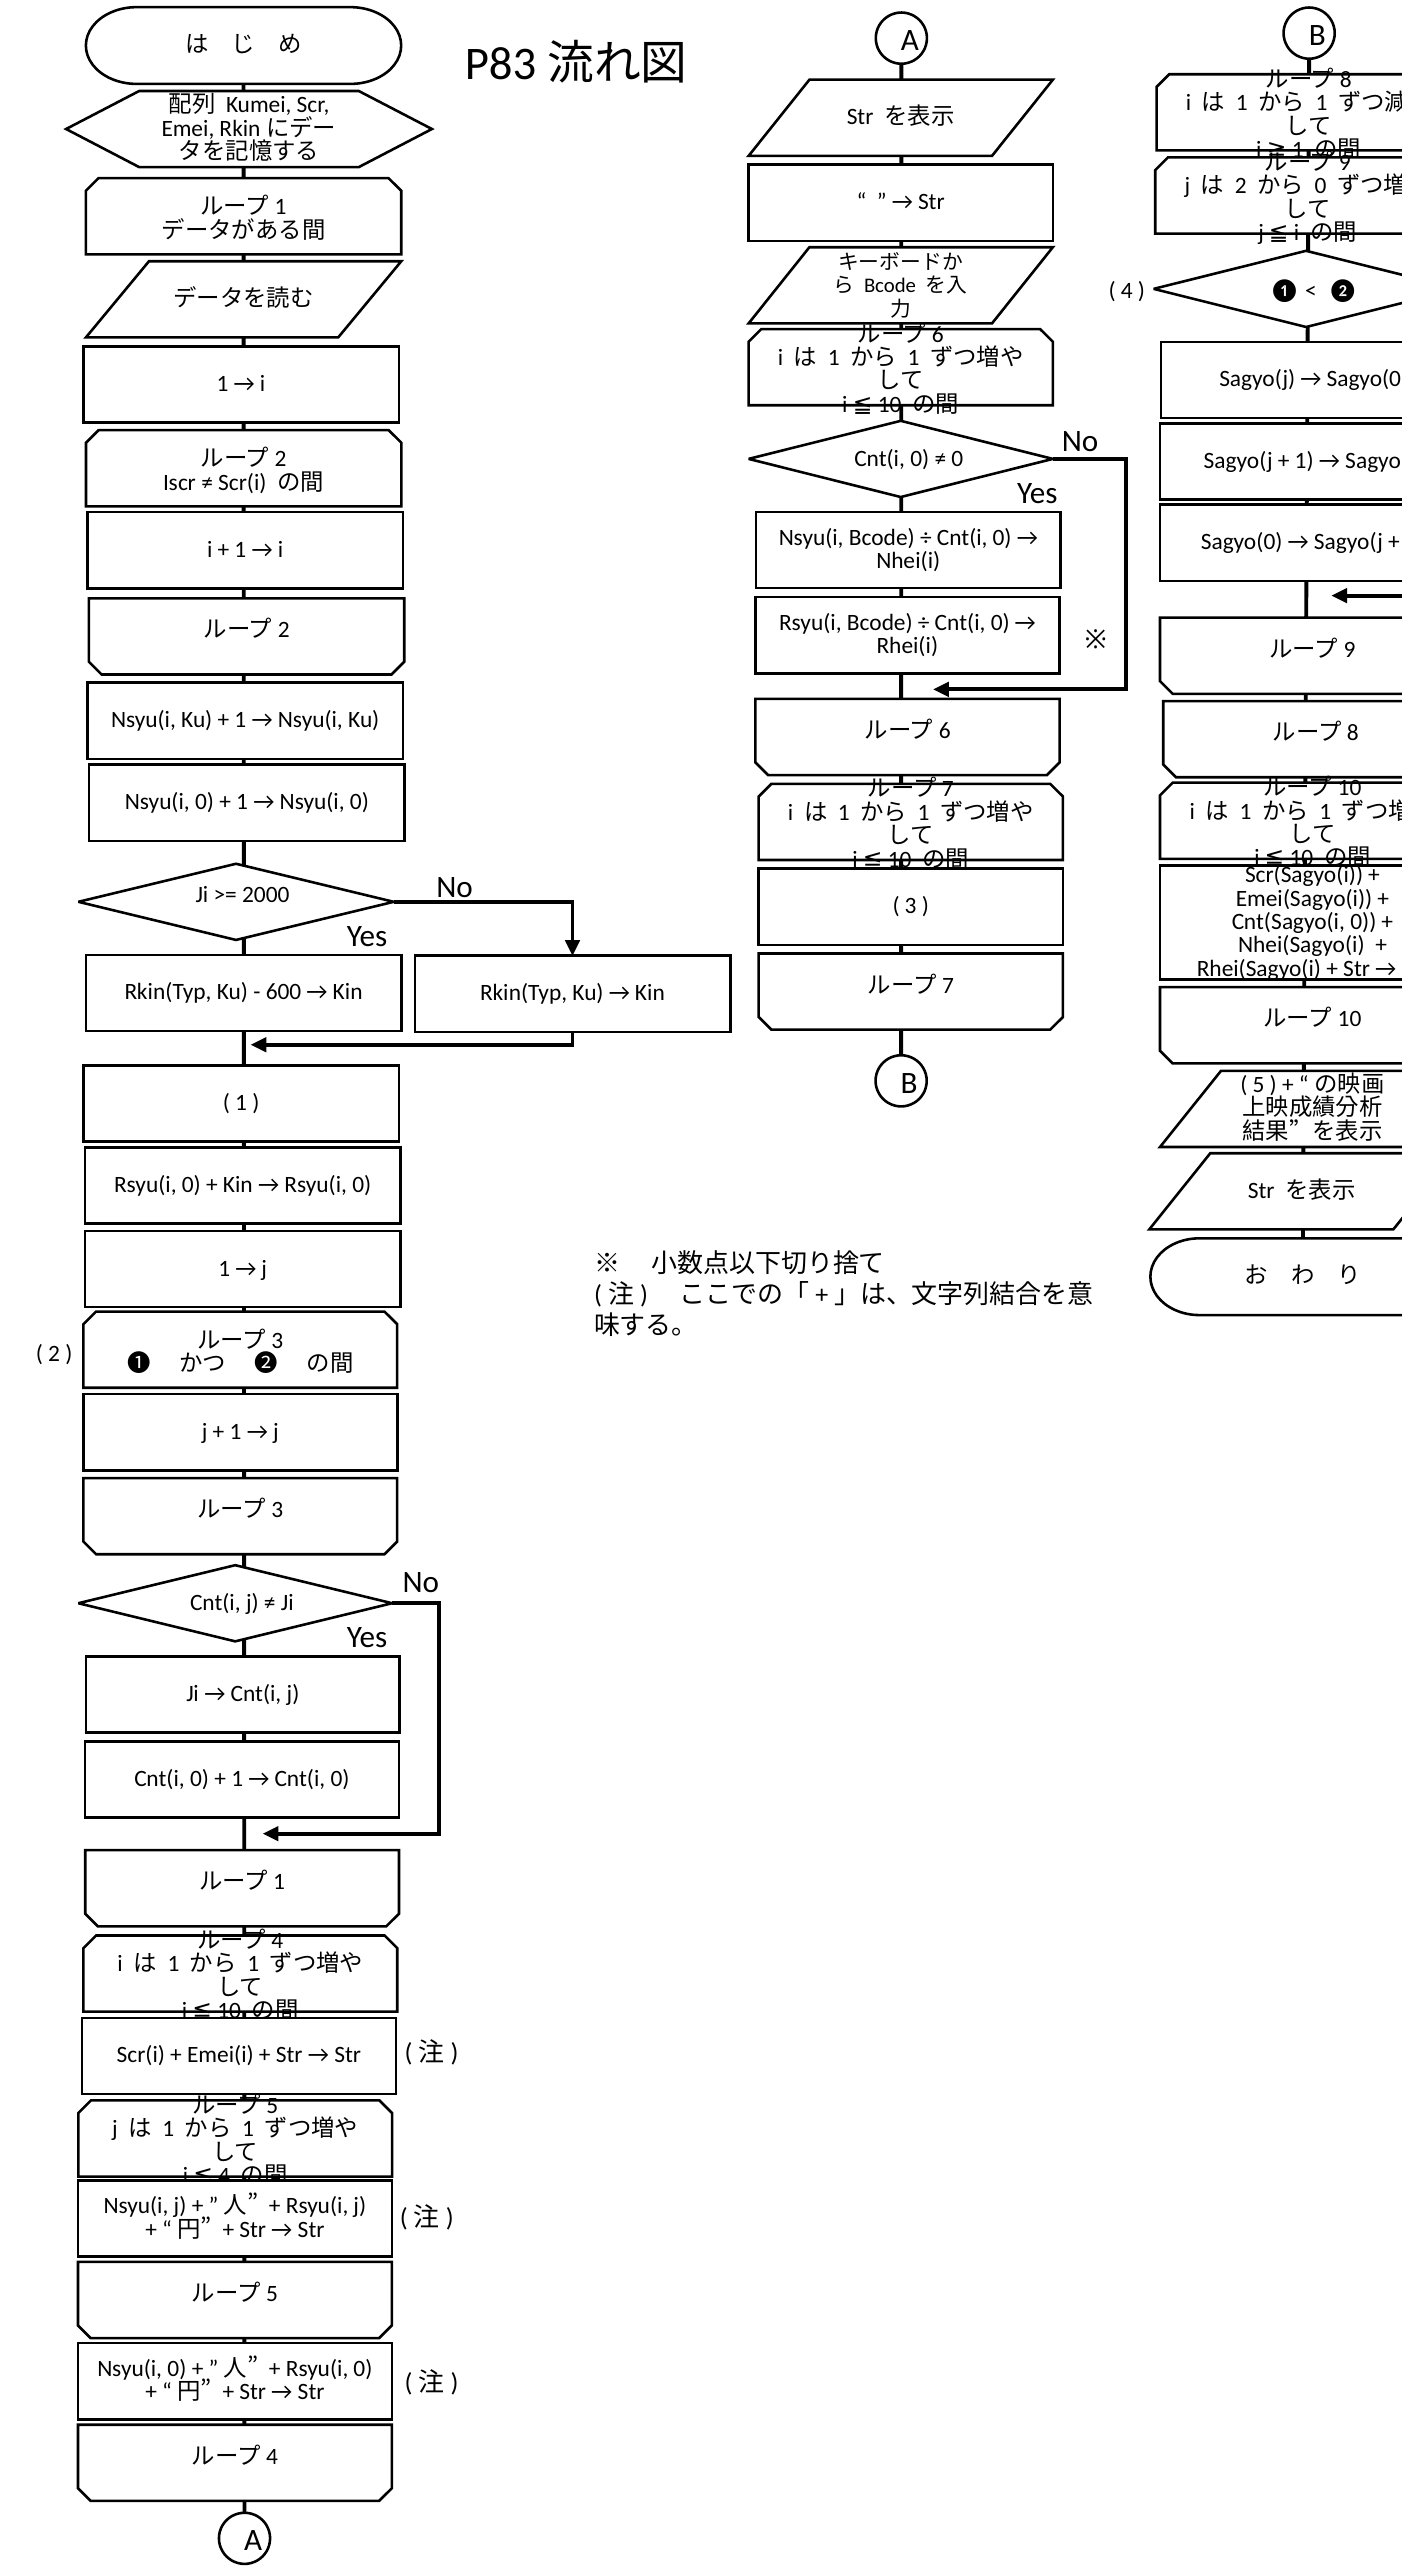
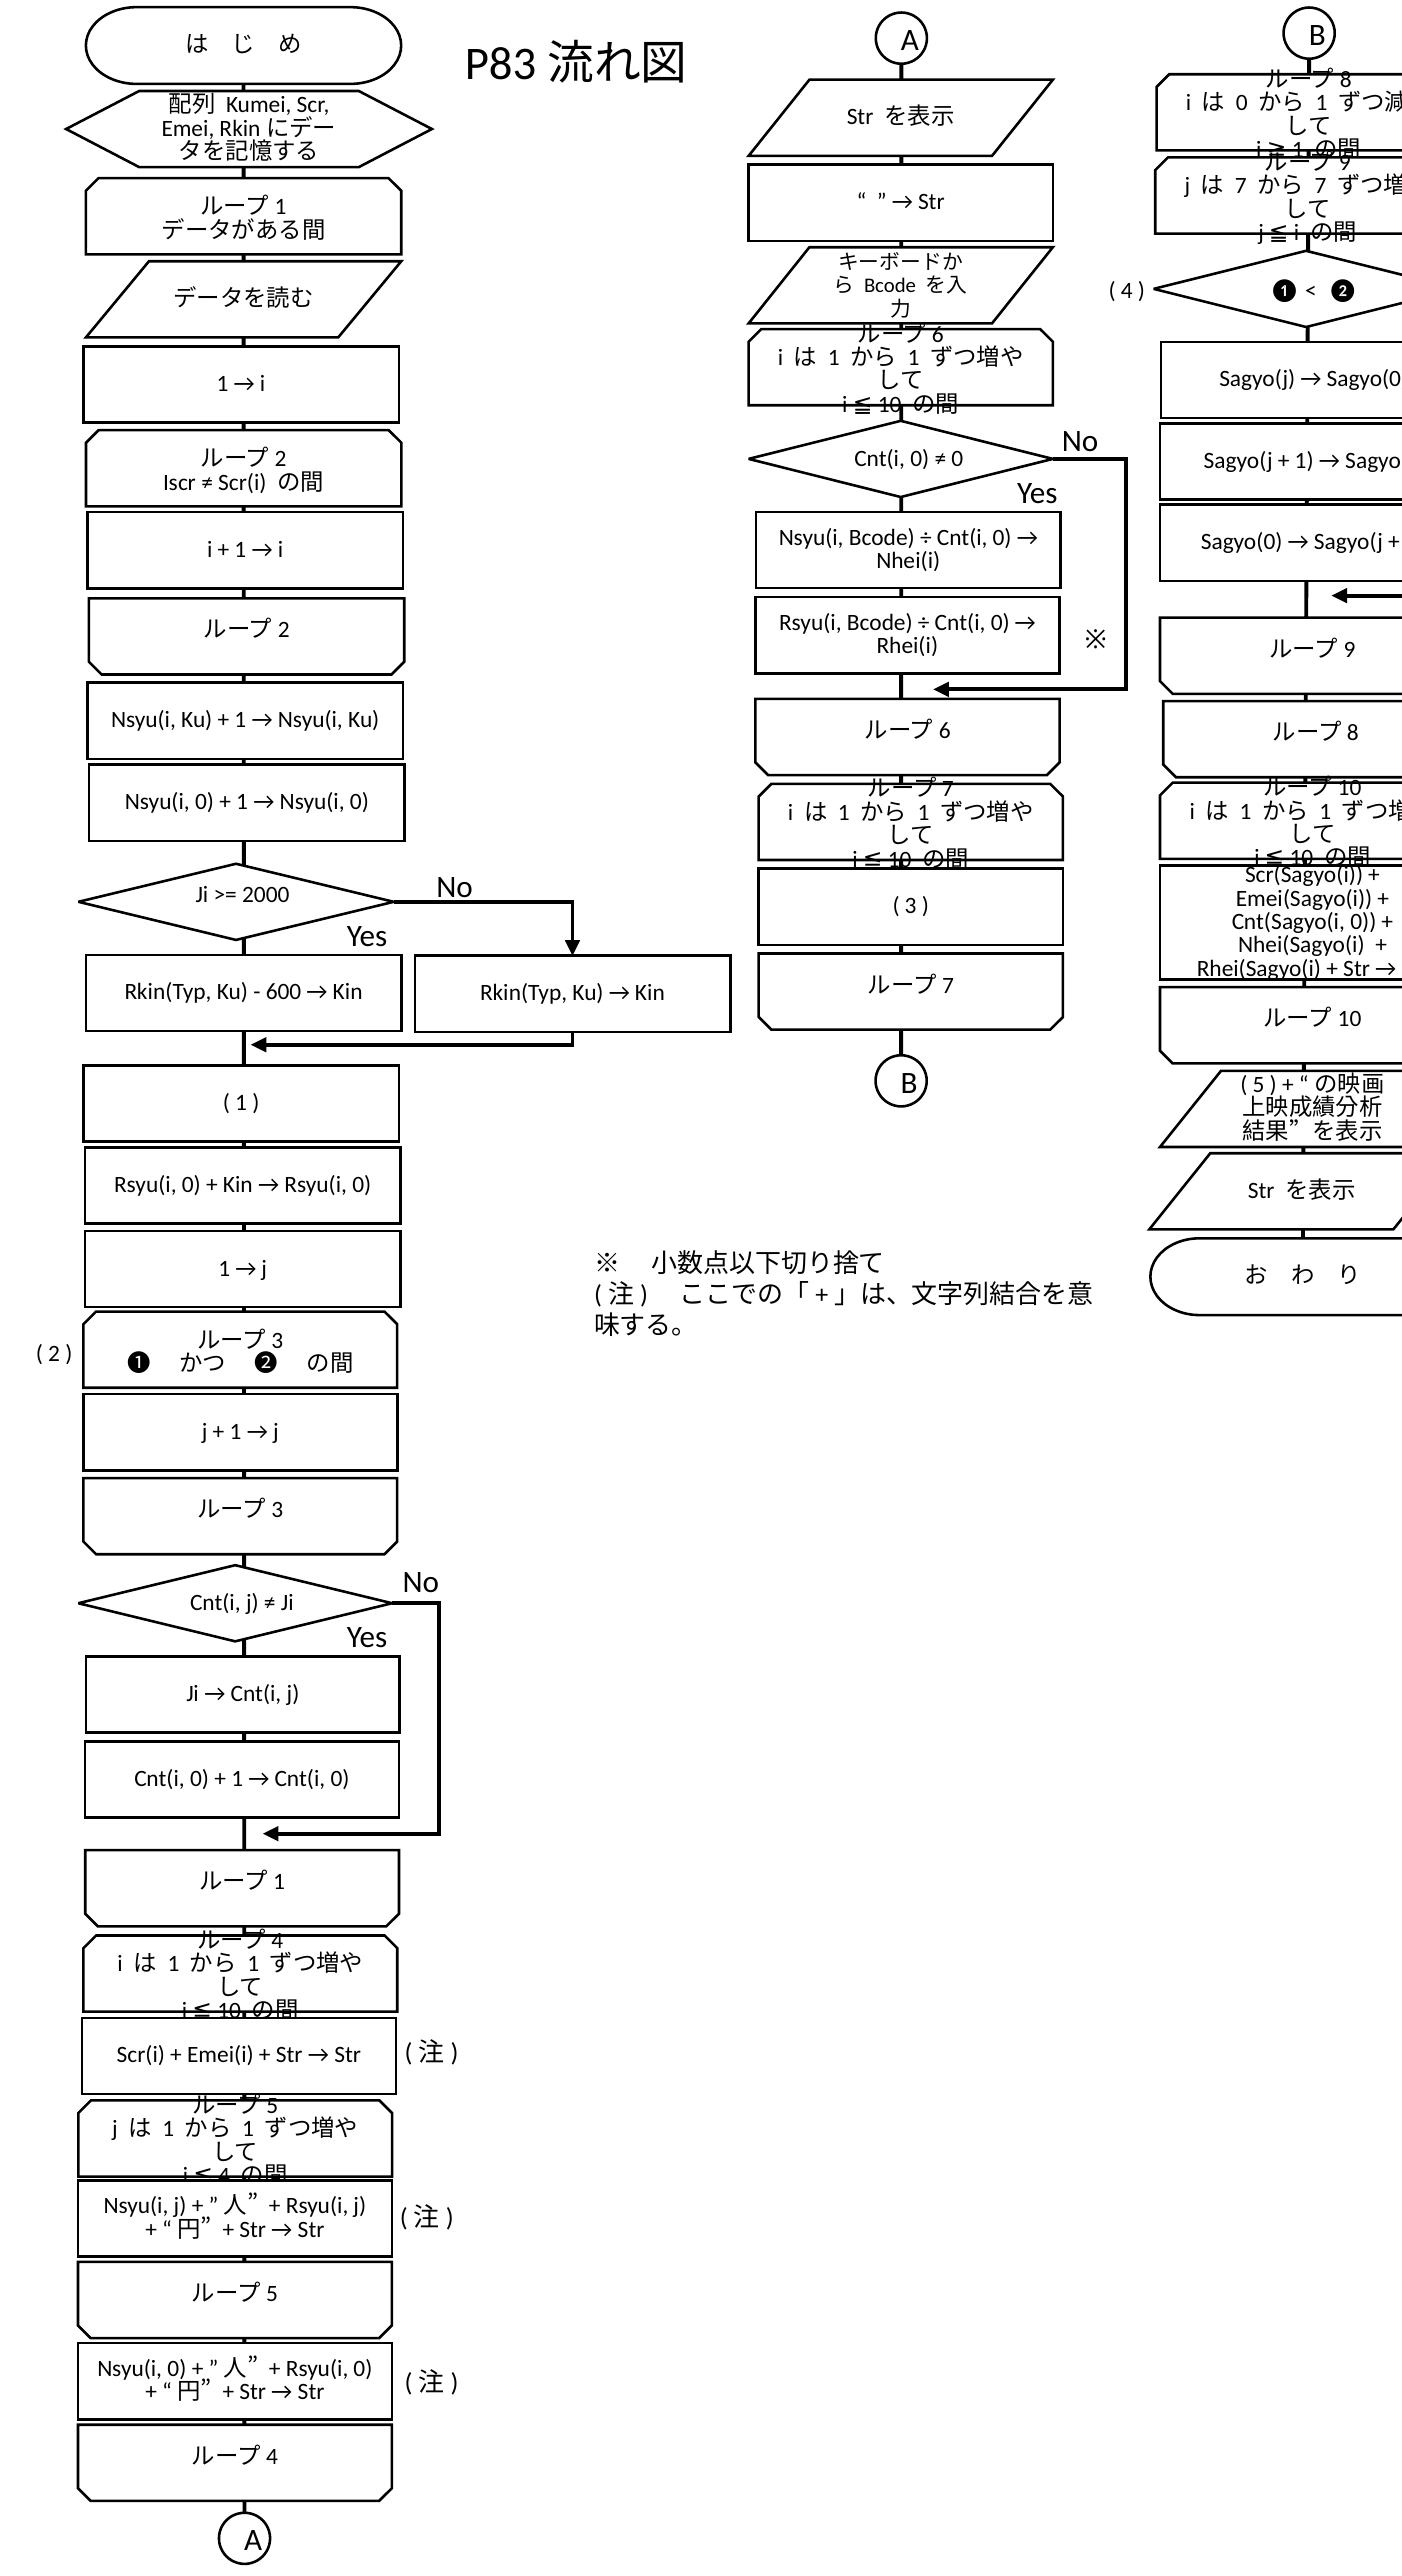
1: 1 -> 0 (1242, 103)
2: 2 -> 7 (1241, 186)
0: 0 -> 7 (1321, 186)
